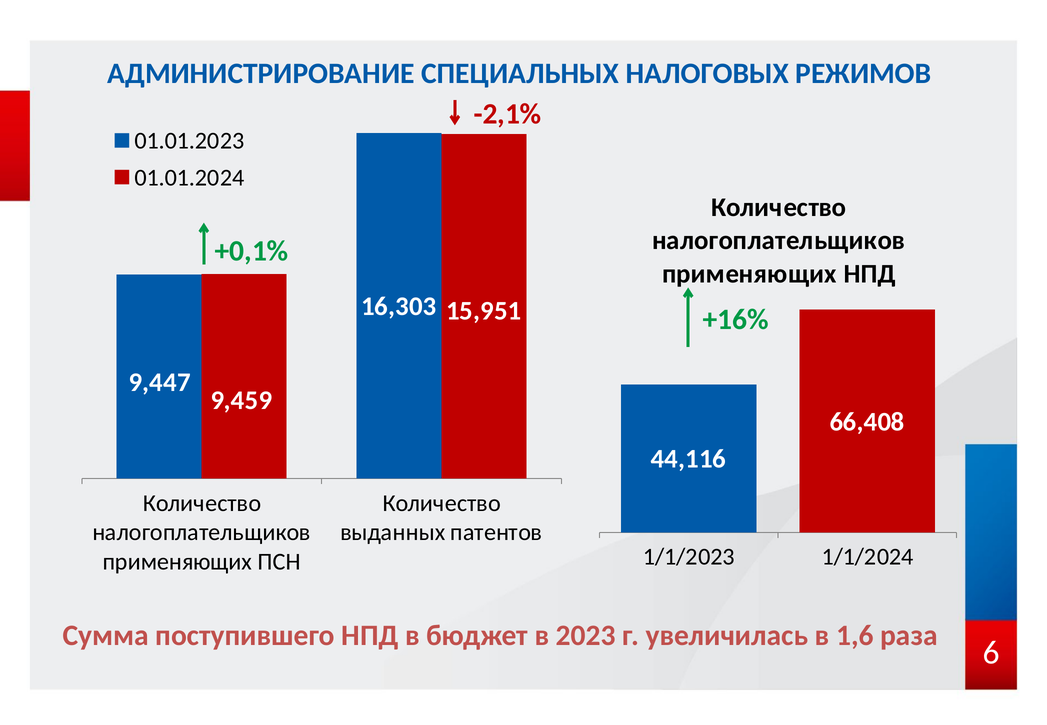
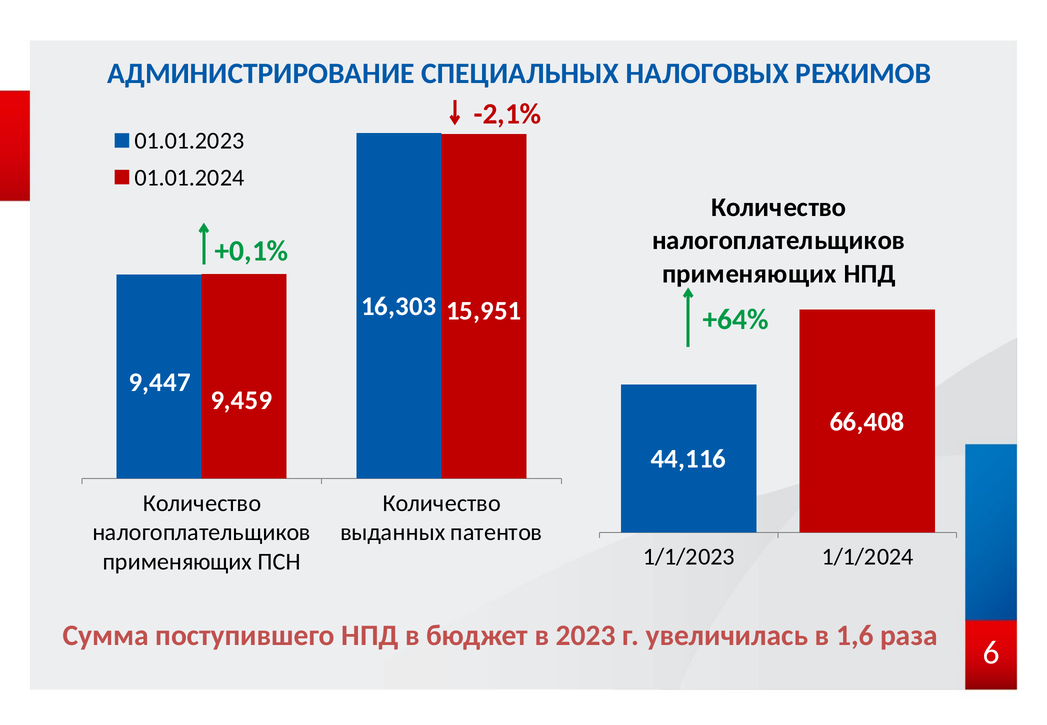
+16%: +16% -> +64% (736, 319)
